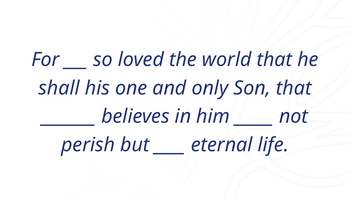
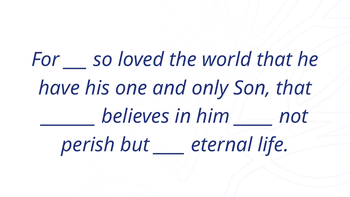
shall: shall -> have (59, 88)
